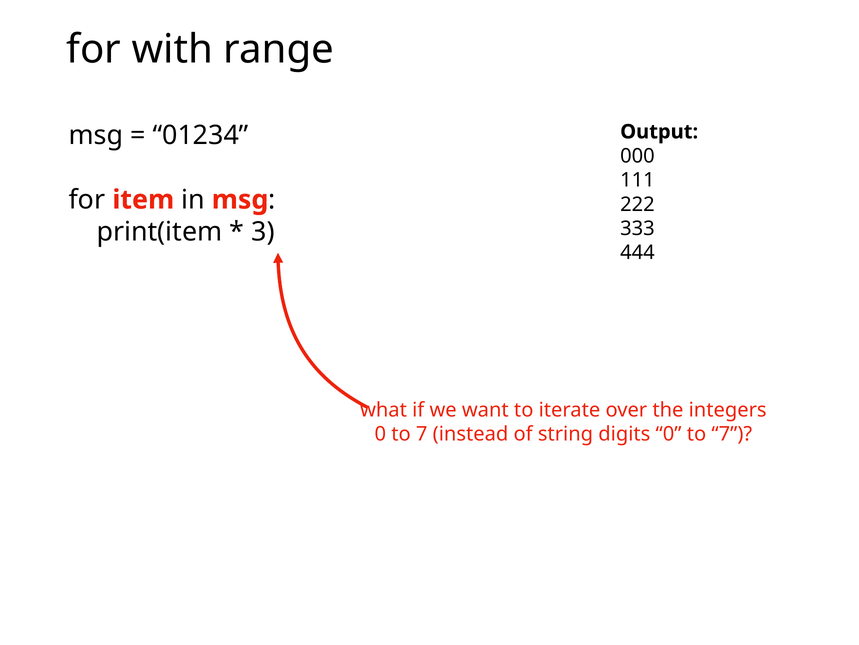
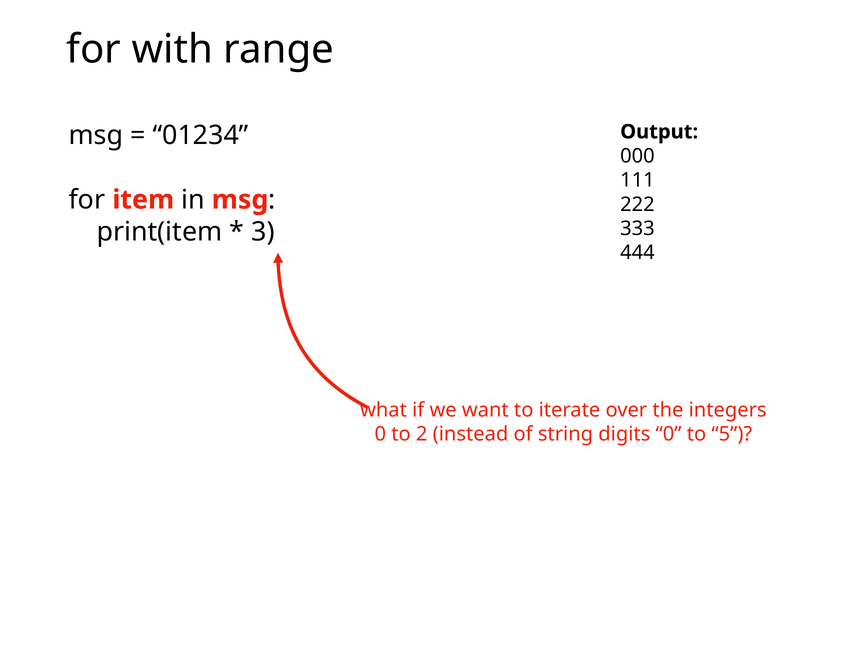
7: 7 -> 2 (422, 434)
digits 0 to 7: 7 -> 5 (732, 434)
